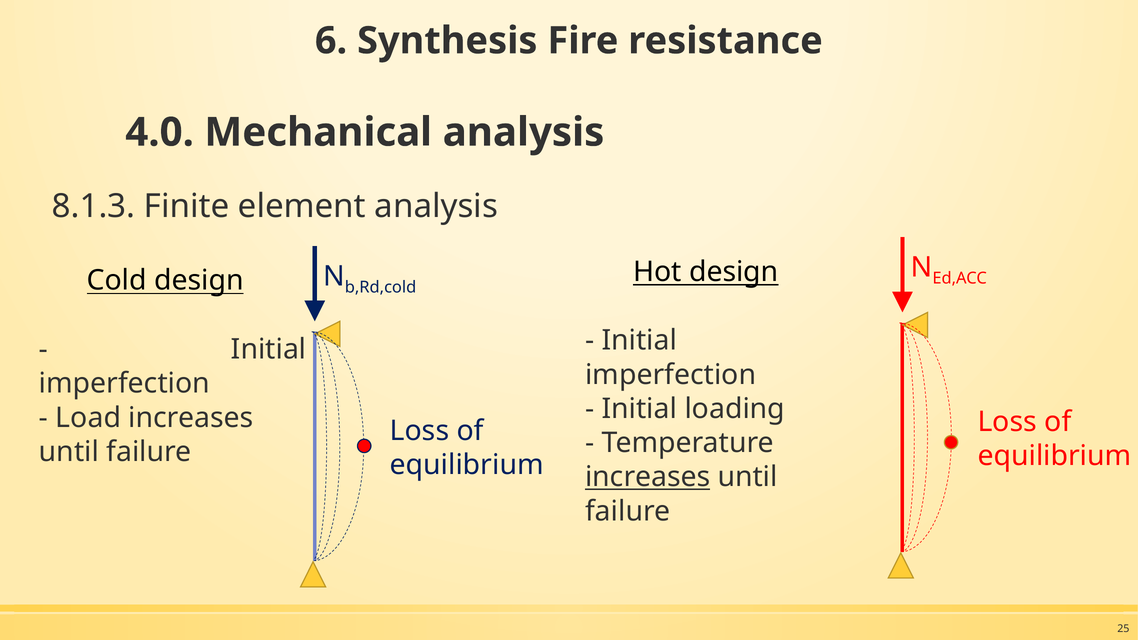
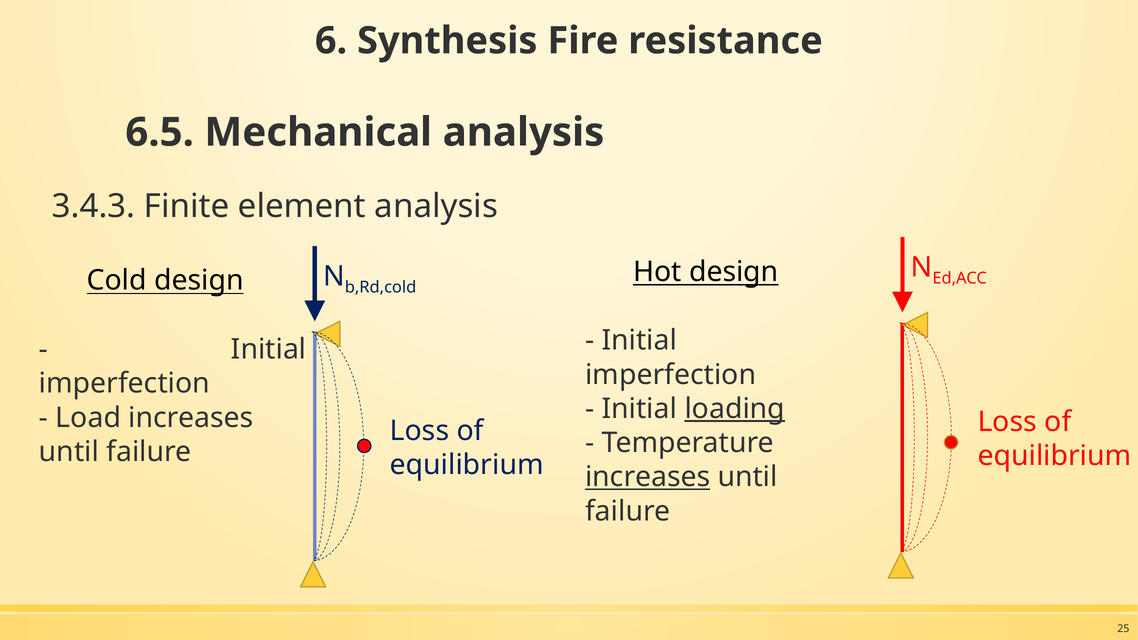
4.0: 4.0 -> 6.5 (160, 132)
8.1.3: 8.1.3 -> 3.4.3 (94, 206)
loading underline: none -> present (735, 409)
